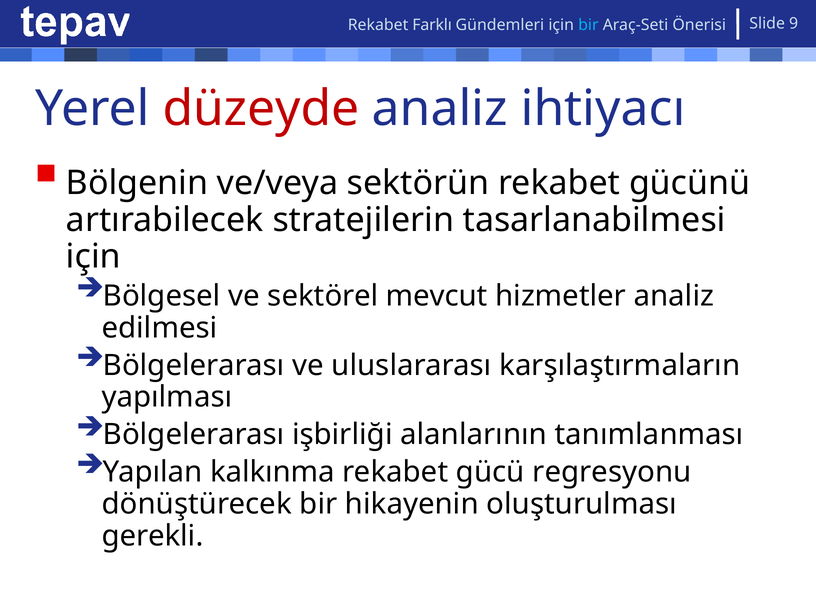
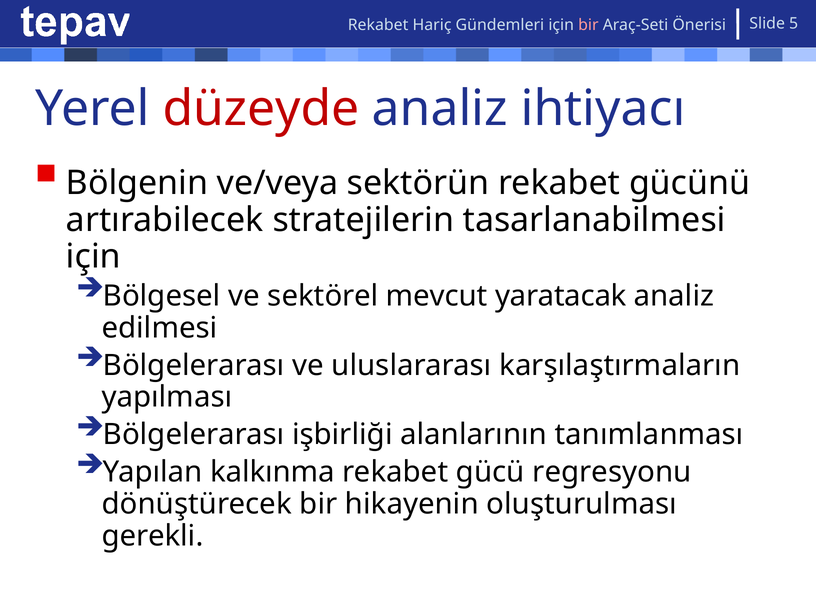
Farklı: Farklı -> Hariç (432, 25)
bir colour: light blue -> pink (588, 25)
9: 9 -> 5 (794, 24)
hizmetler: hizmetler -> yaratacak (561, 296)
